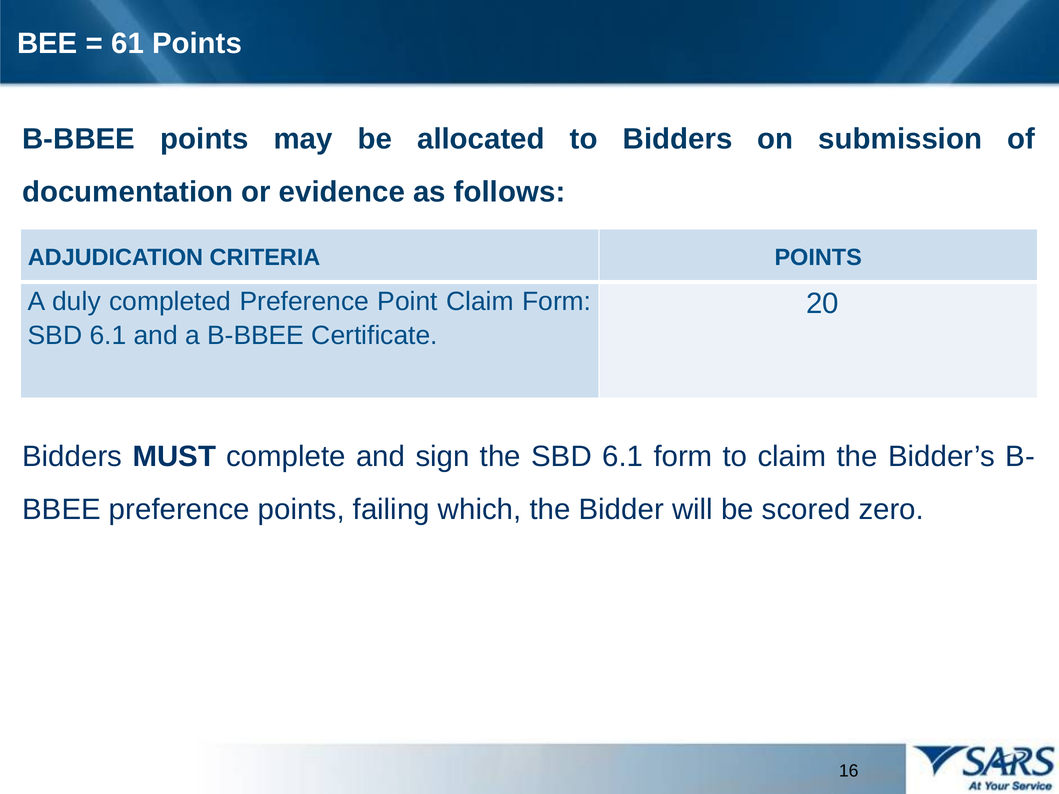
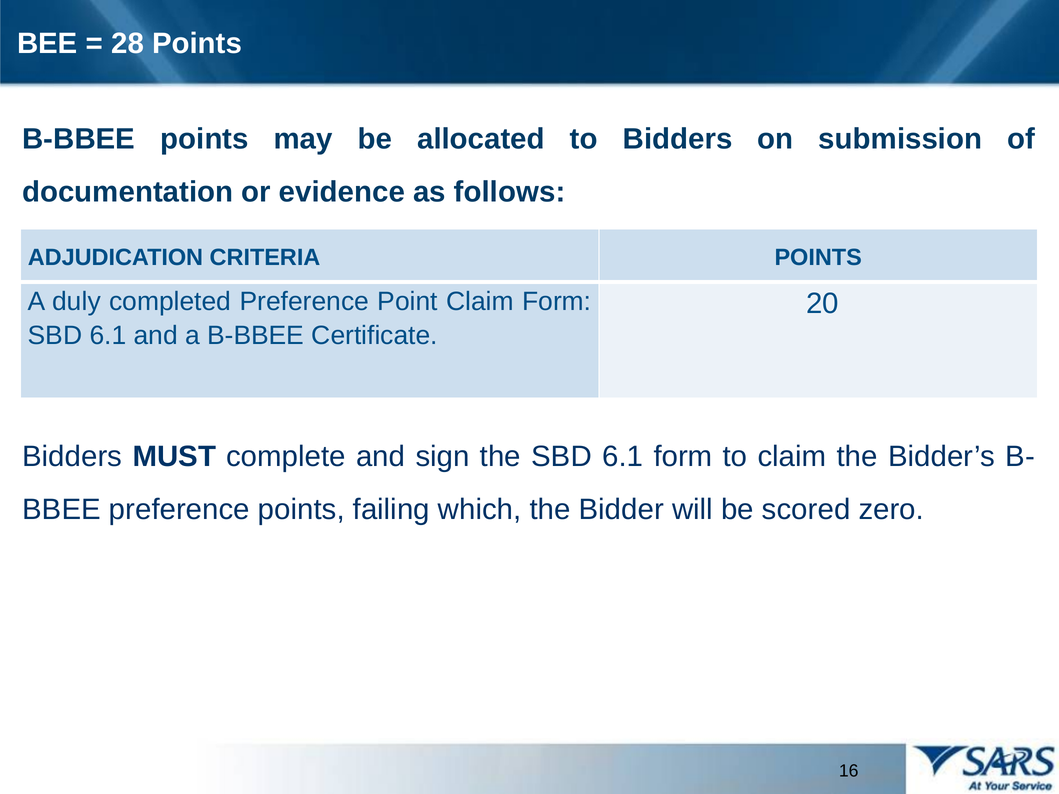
61: 61 -> 28 (128, 43)
